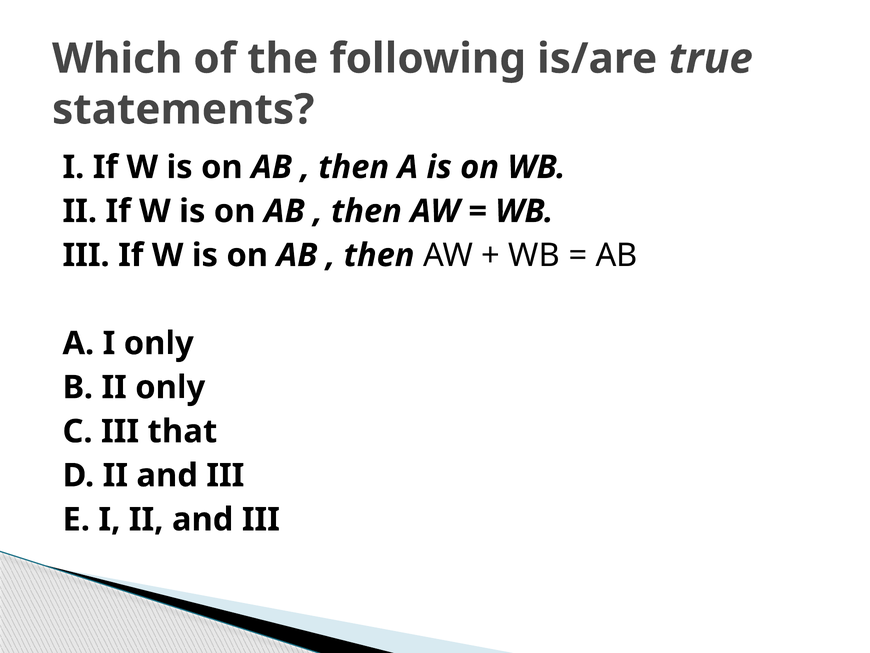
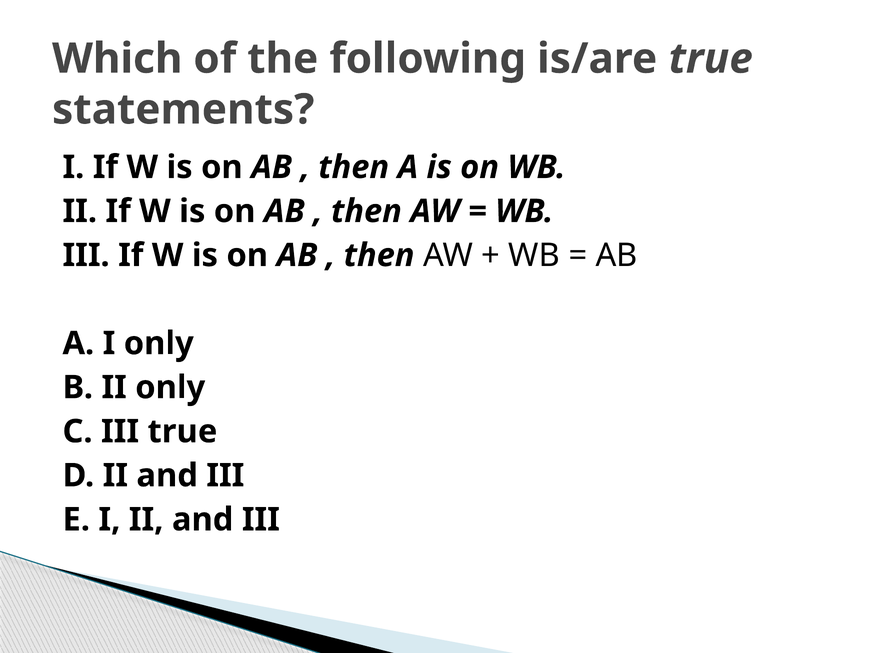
III that: that -> true (182, 431)
